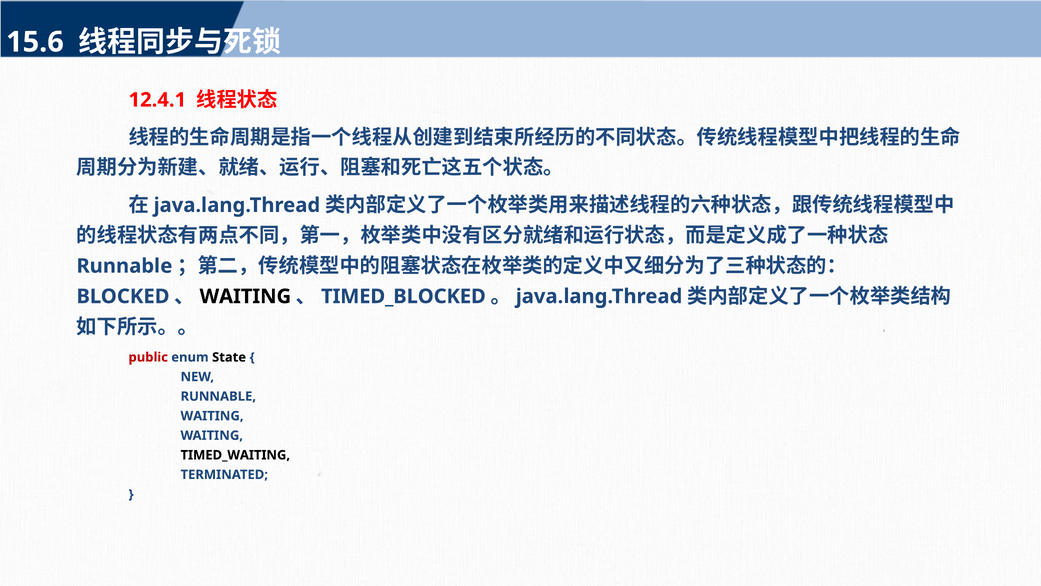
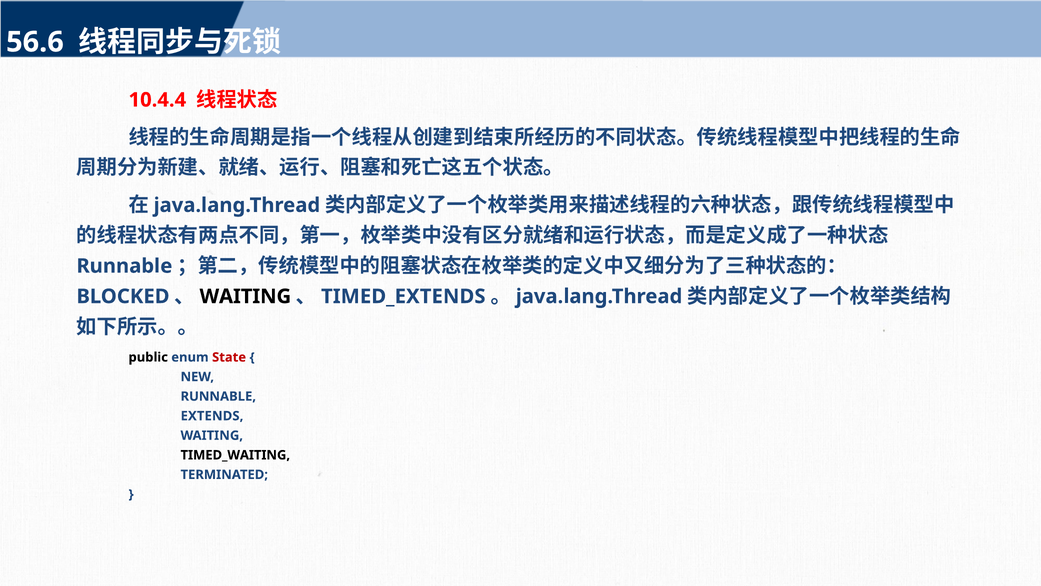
15.6: 15.6 -> 56.6 (35, 42)
12.4.1: 12.4.1 -> 10.4.4 (157, 100)
TIMED_BLOCKED: TIMED_BLOCKED -> TIMED_EXTENDS (403, 296)
public colour: red -> black (148, 357)
State colour: black -> red (229, 357)
WAITING: WAITING -> EXTENDS (212, 416)
